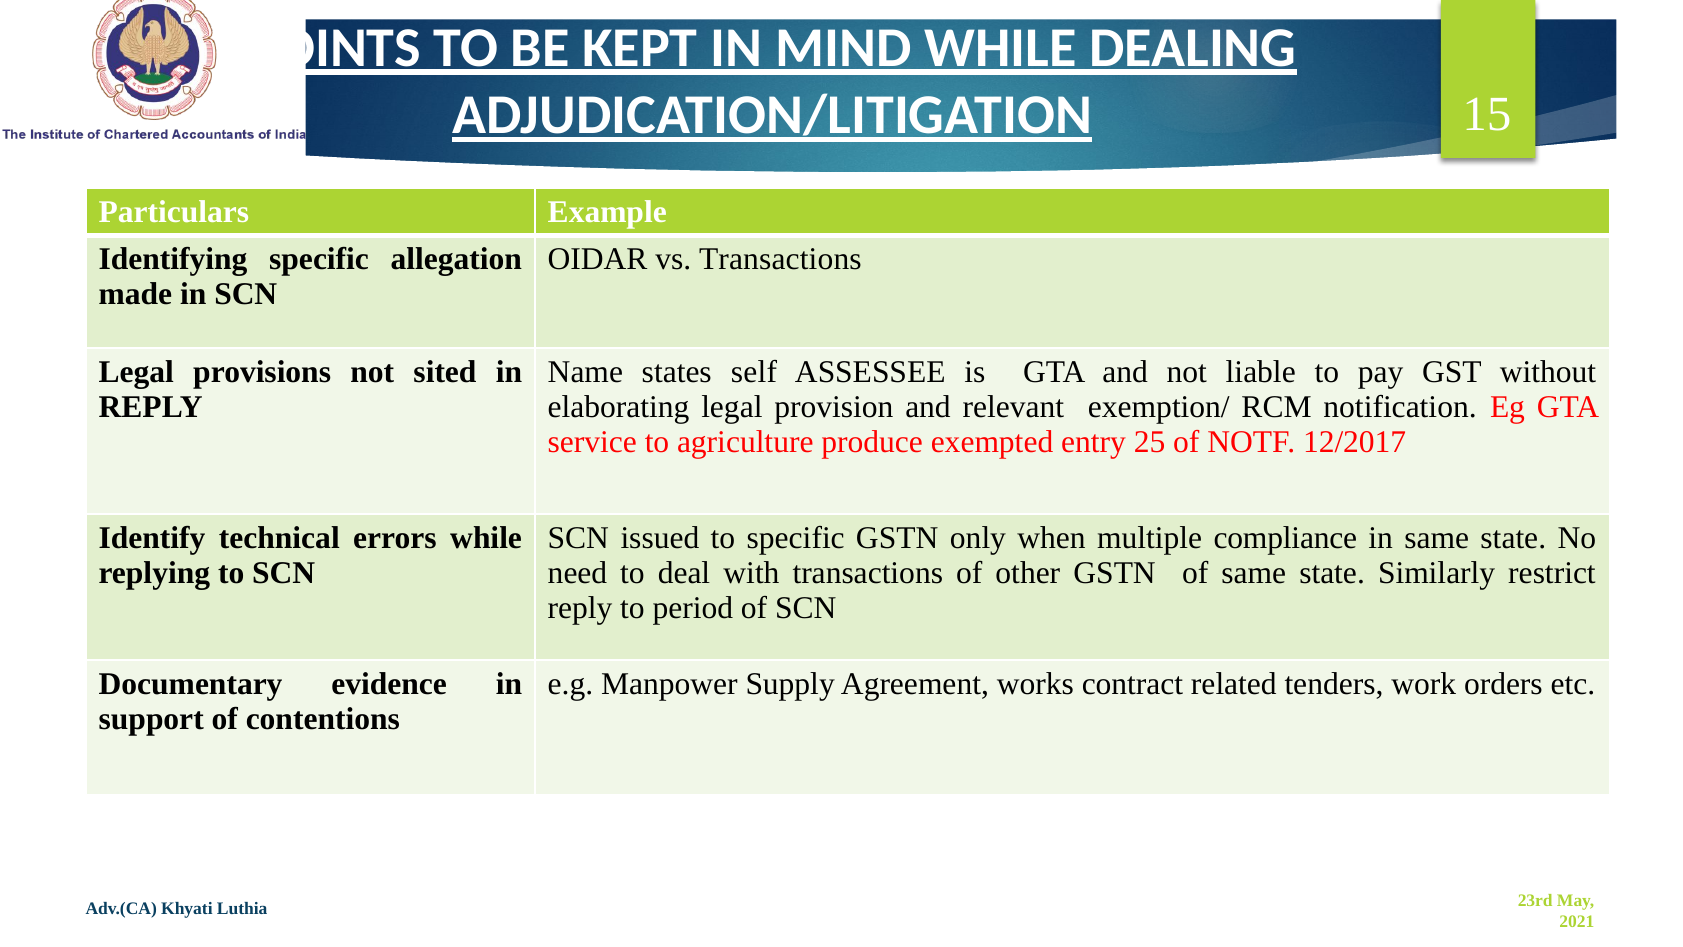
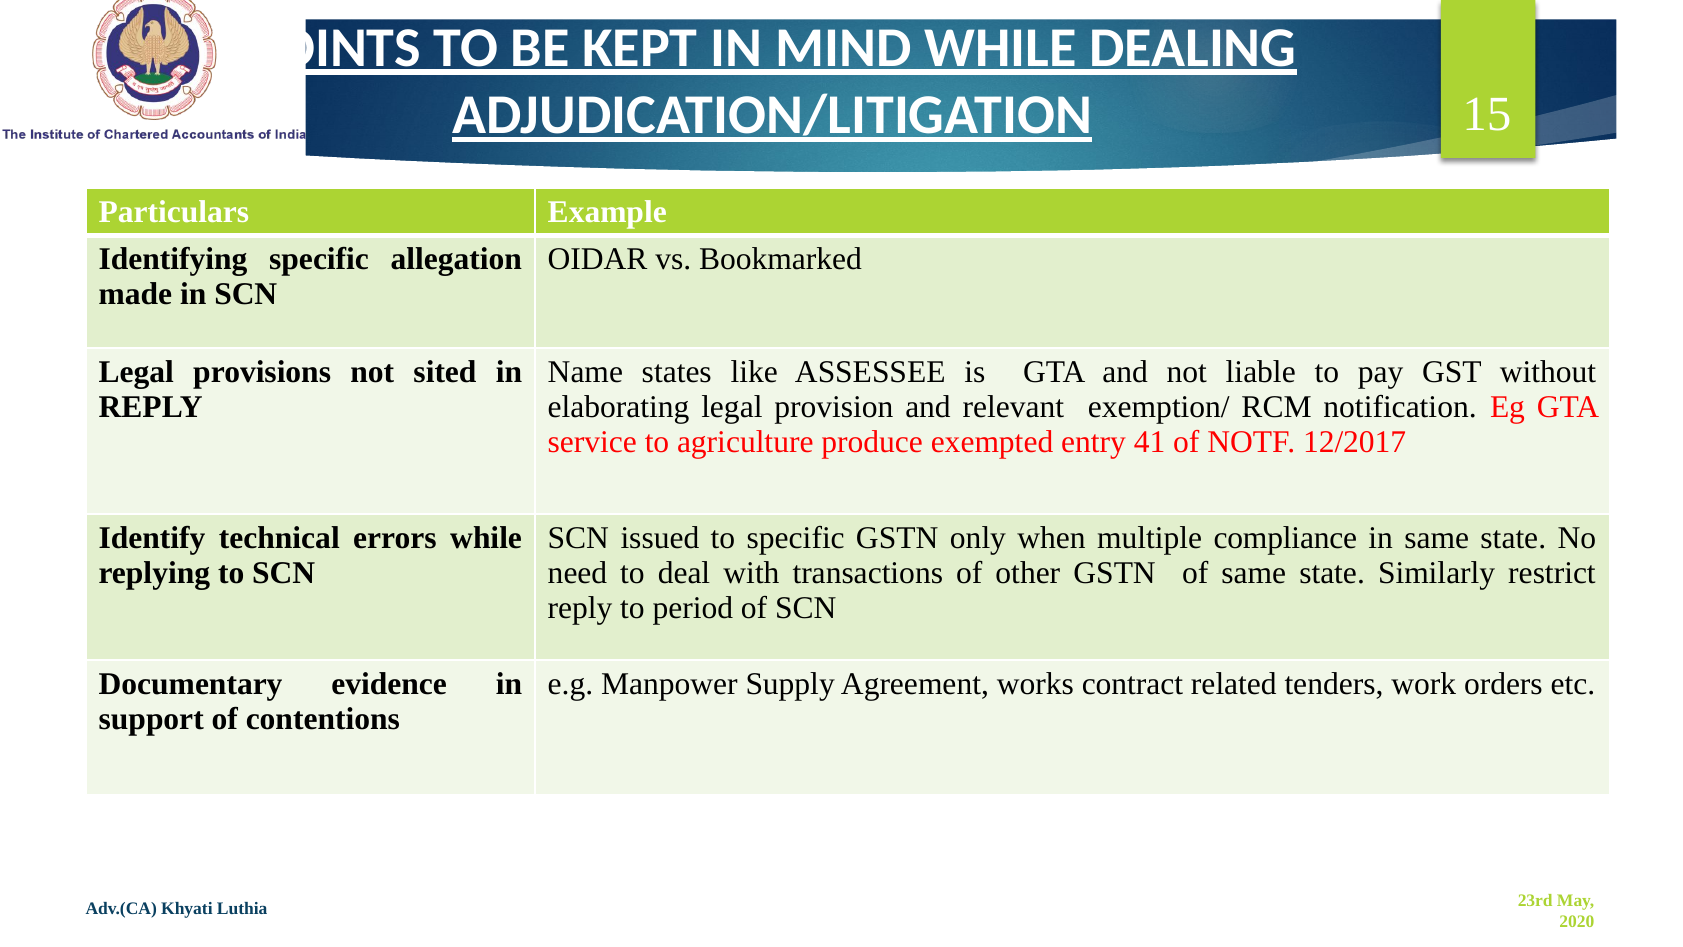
vs Transactions: Transactions -> Bookmarked (780, 259)
self: self -> like (754, 372)
25: 25 -> 41 (1150, 442)
2021: 2021 -> 2020 (1577, 922)
